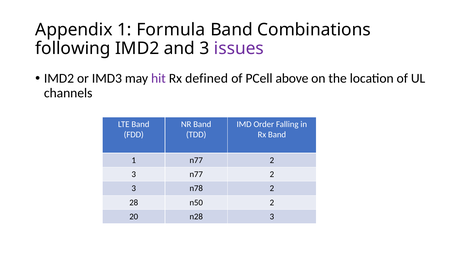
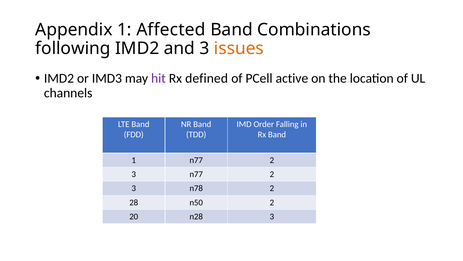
Formula: Formula -> Affected (171, 30)
issues colour: purple -> orange (239, 48)
above: above -> active (292, 78)
